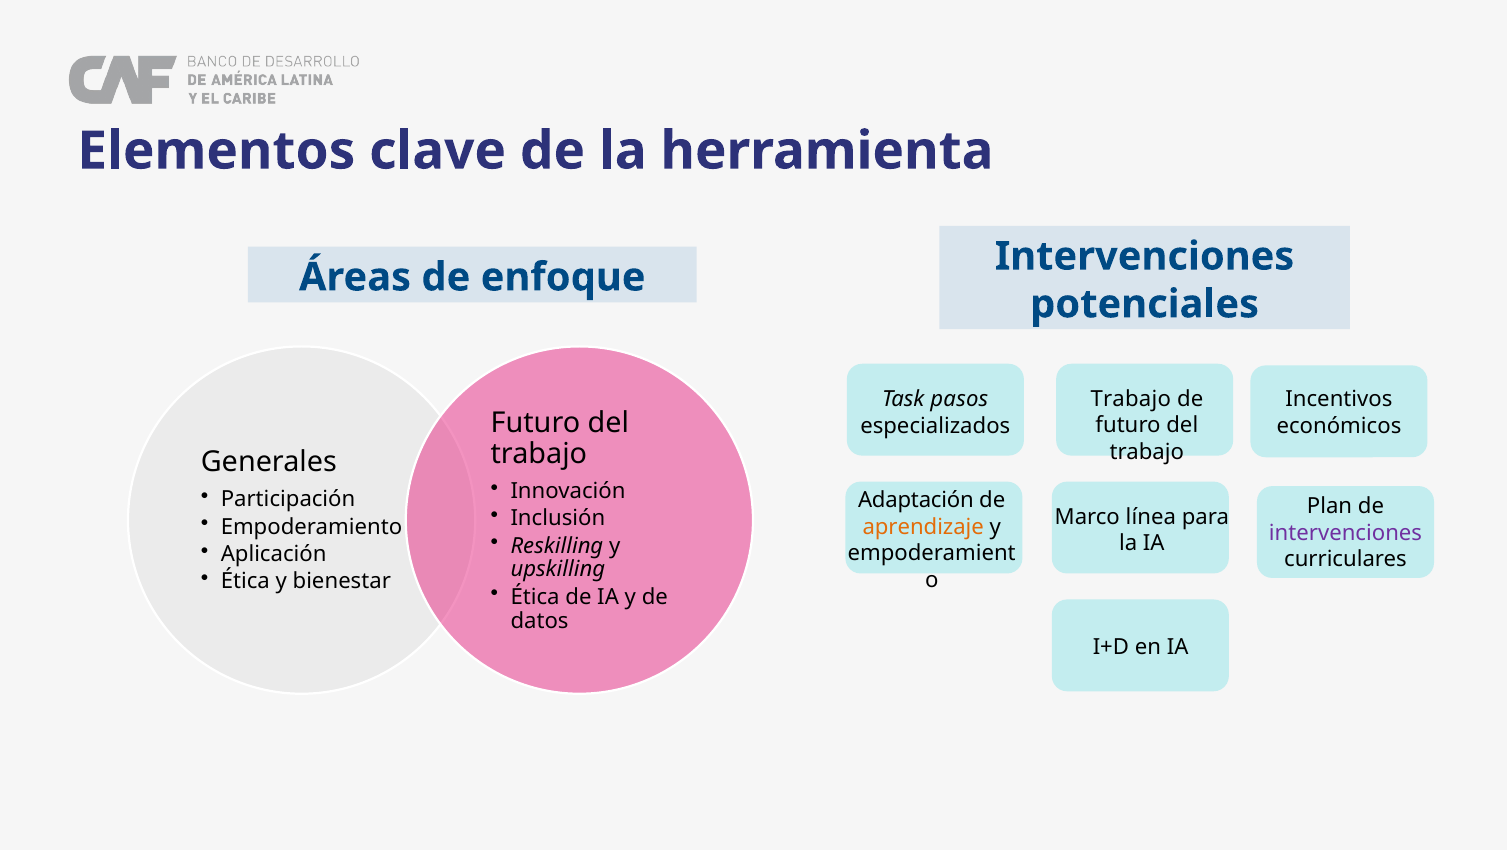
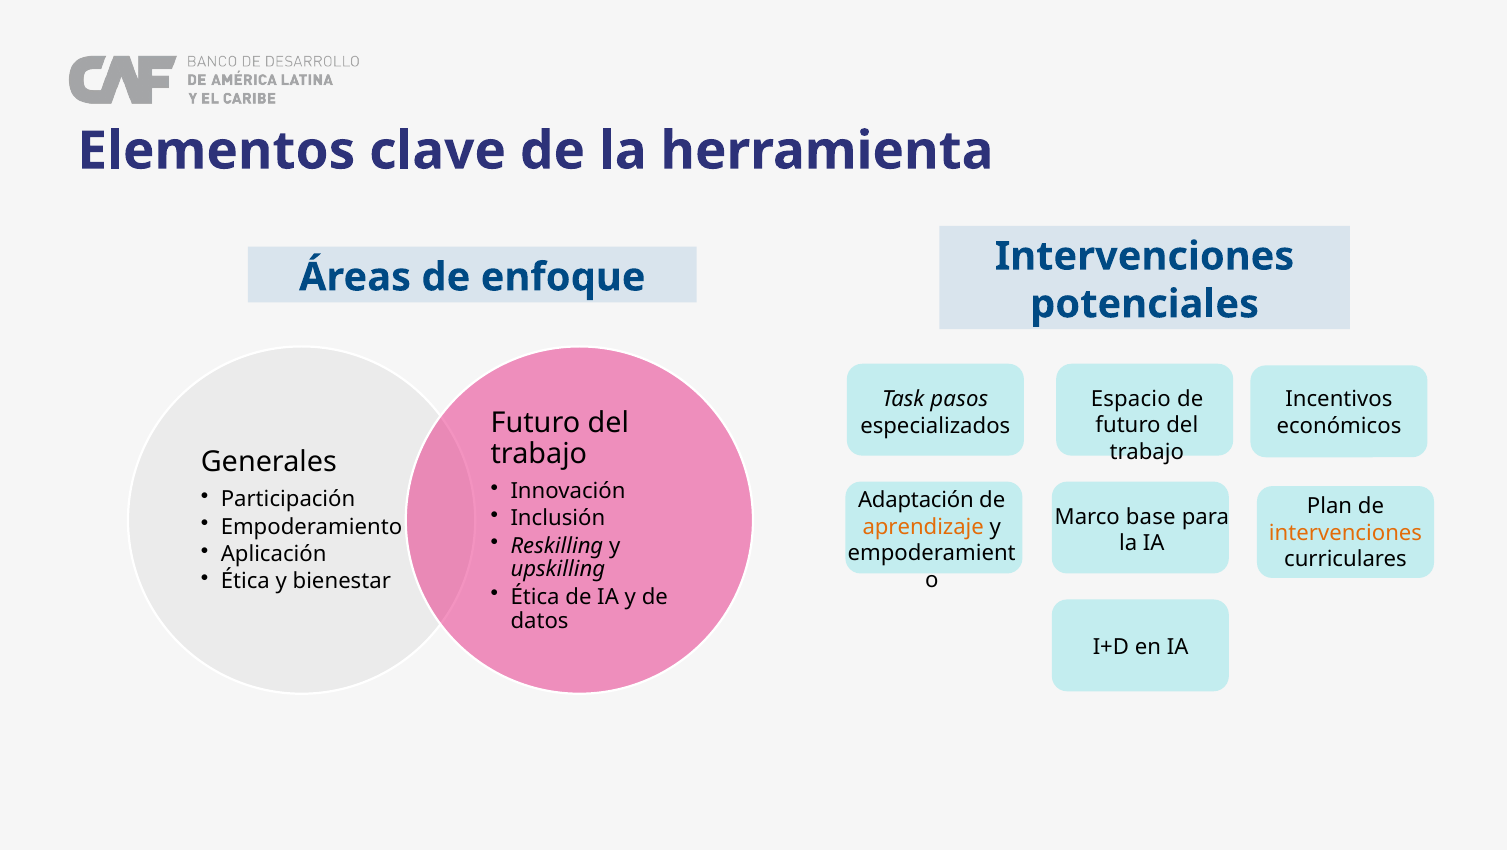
Trabajo: Trabajo -> Espacio (1131, 399)
línea: línea -> base (1151, 517)
intervenciones colour: purple -> orange (1346, 533)
